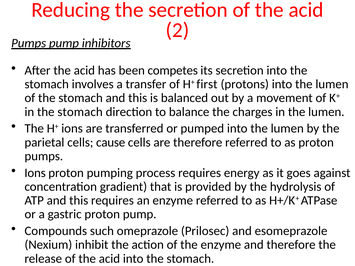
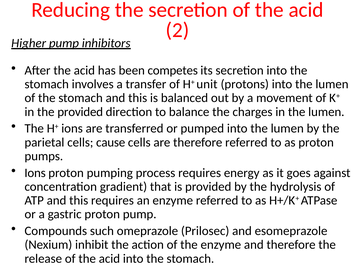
Pumps: Pumps -> Higher (29, 43)
first: first -> unit (207, 84)
in the stomach: stomach -> provided (80, 112)
